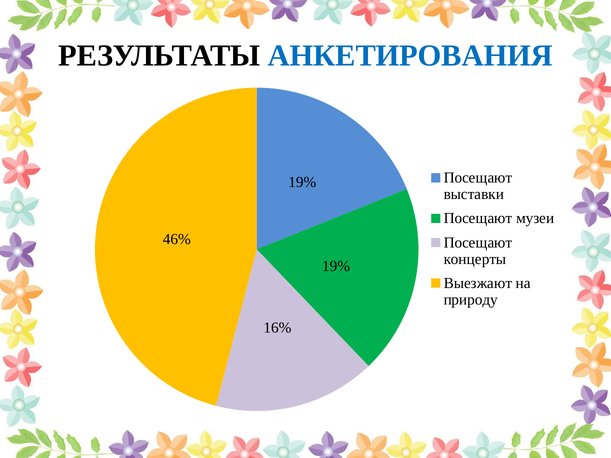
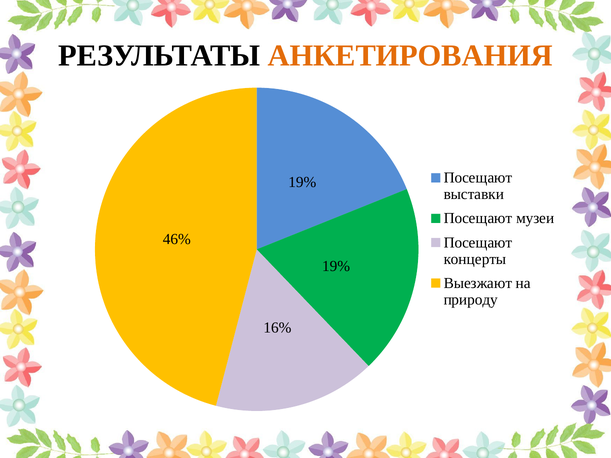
АНКЕТИРОВАНИЯ colour: blue -> orange (410, 56)
